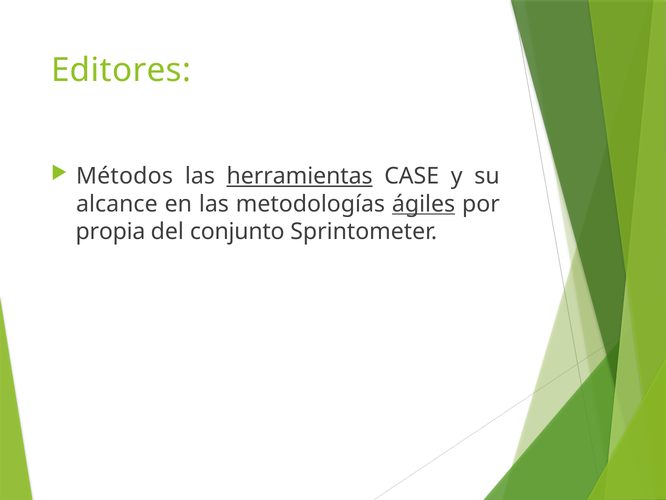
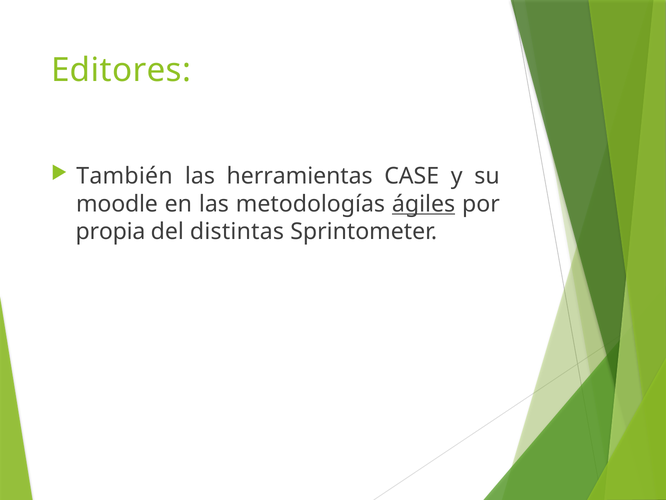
Métodos: Métodos -> También (124, 176)
herramientas underline: present -> none (300, 176)
alcance: alcance -> moodle (117, 204)
conjunto: conjunto -> distintas (237, 232)
